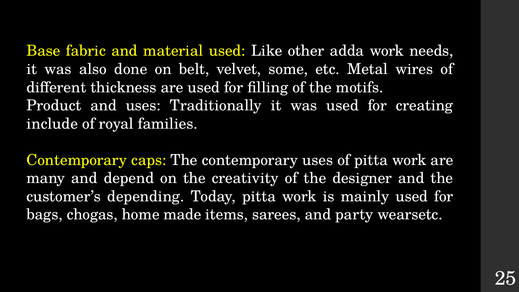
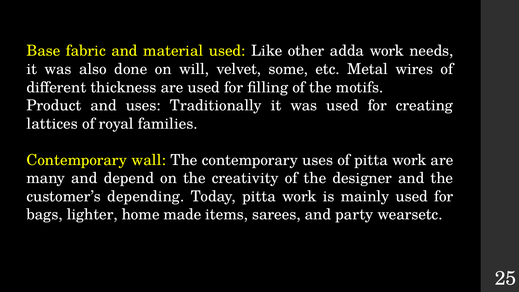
belt: belt -> will (194, 69)
include: include -> lattices (52, 124)
caps: caps -> wall (149, 160)
chogas: chogas -> lighter (92, 215)
